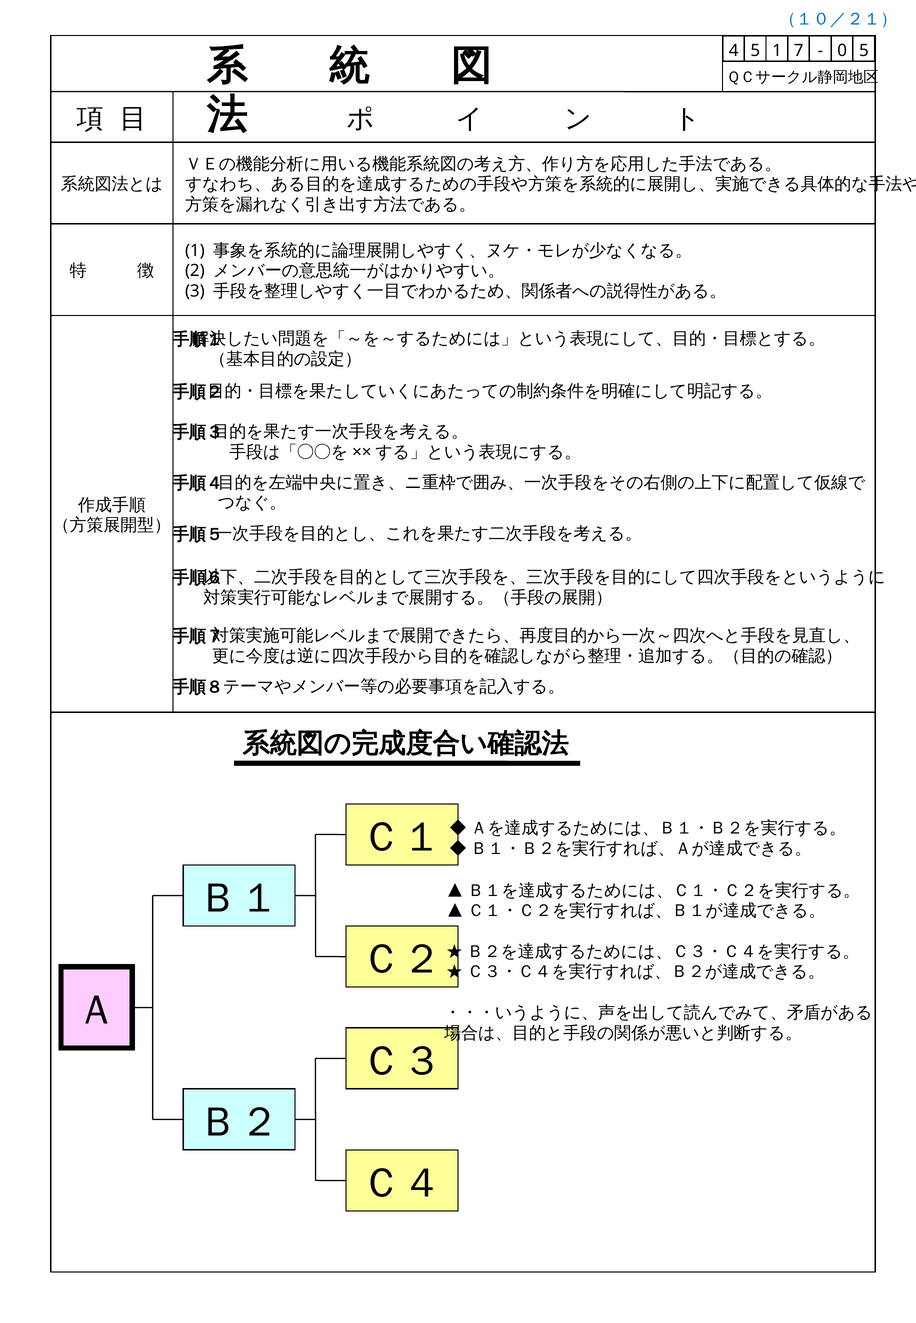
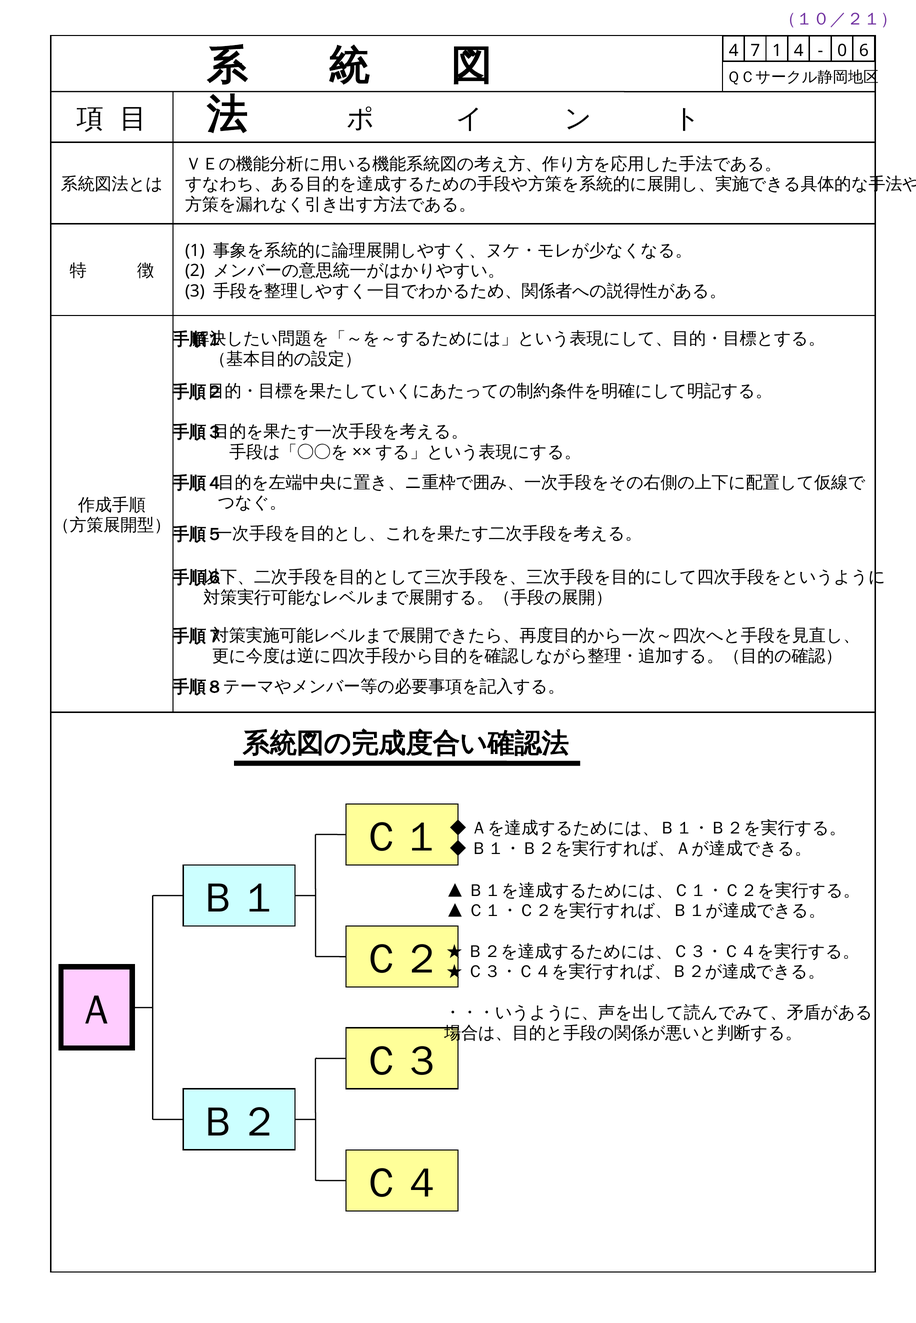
（１０／２１） colour: blue -> purple (838, 19)
4 5: 5 -> 7 (755, 51)
1 7: 7 -> 4 (799, 51)
0 5: 5 -> 6 (864, 51)
